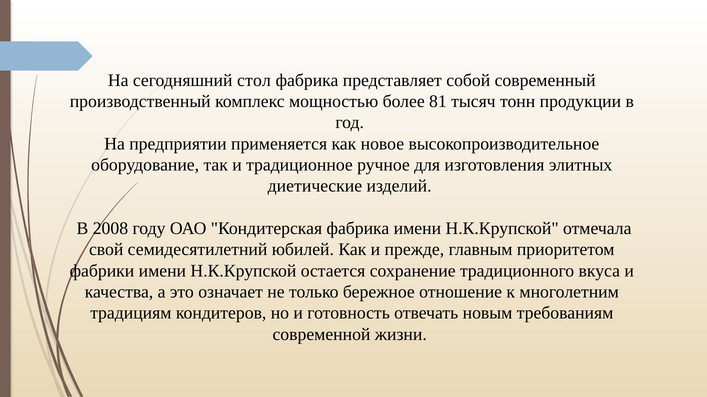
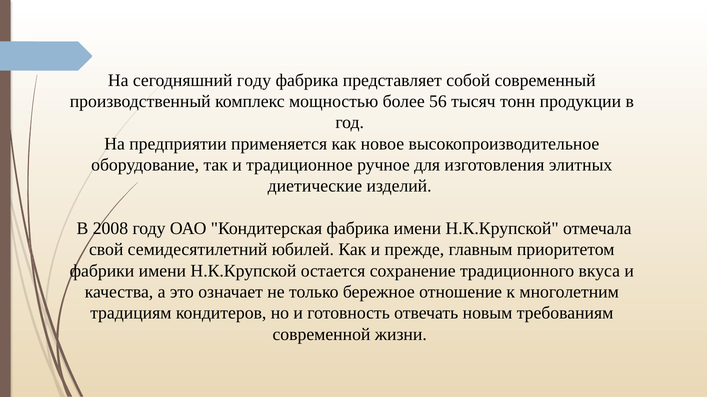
сегодняшний стол: стол -> году (254, 80)
81: 81 -> 56 (438, 102)
